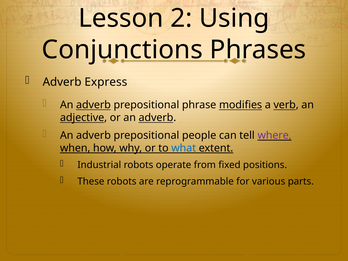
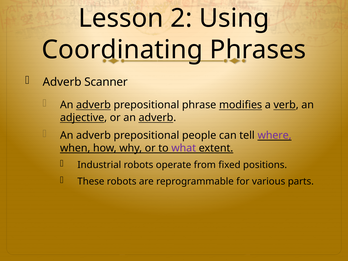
Conjunctions: Conjunctions -> Coordinating (122, 50)
Express: Express -> Scanner (106, 82)
what colour: blue -> purple (184, 148)
